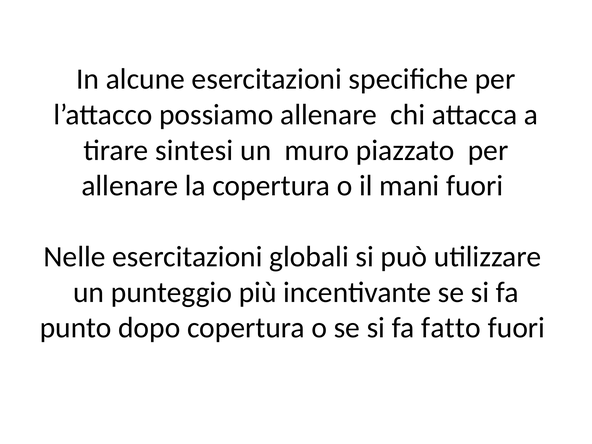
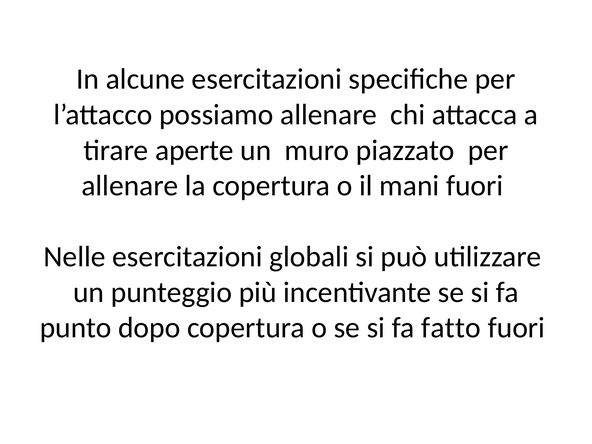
sintesi: sintesi -> aperte (194, 150)
